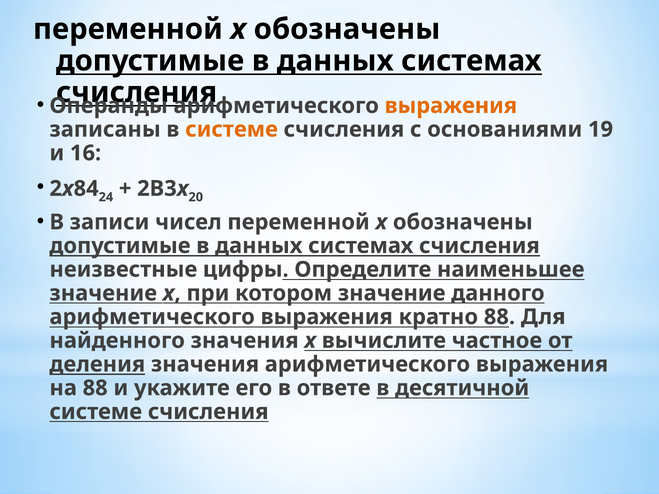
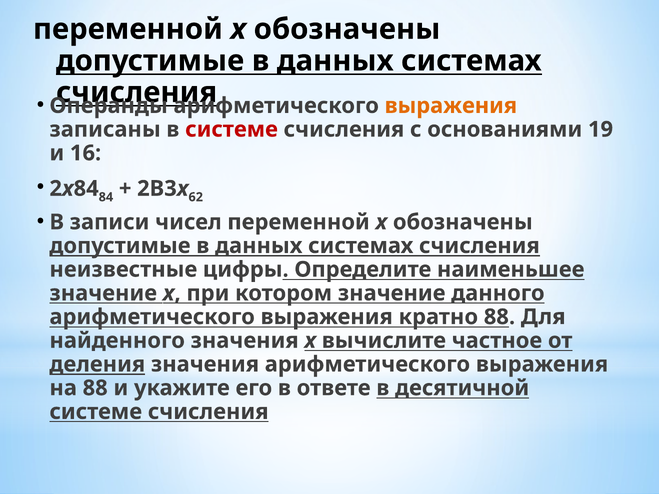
системе colour: orange -> red (232, 129)
24: 24 -> 84 (106, 197)
20: 20 -> 62 (196, 197)
